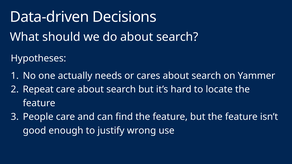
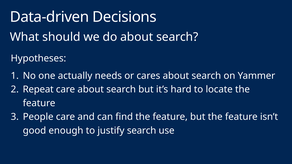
justify wrong: wrong -> search (142, 131)
